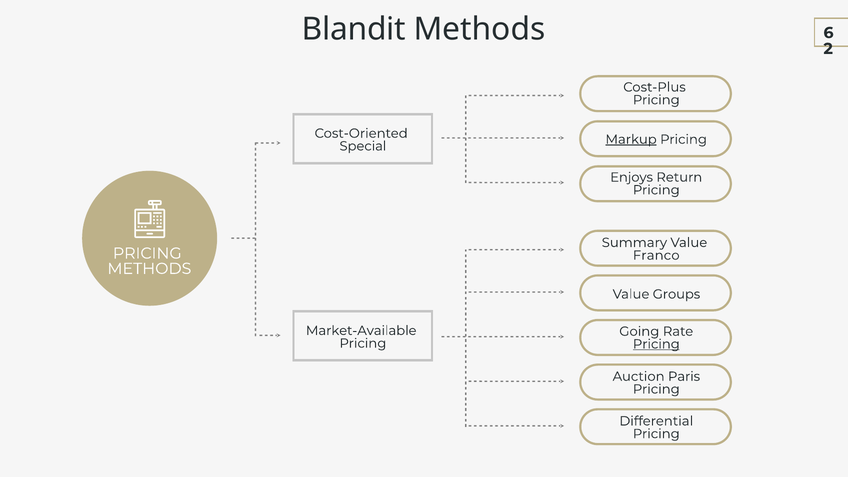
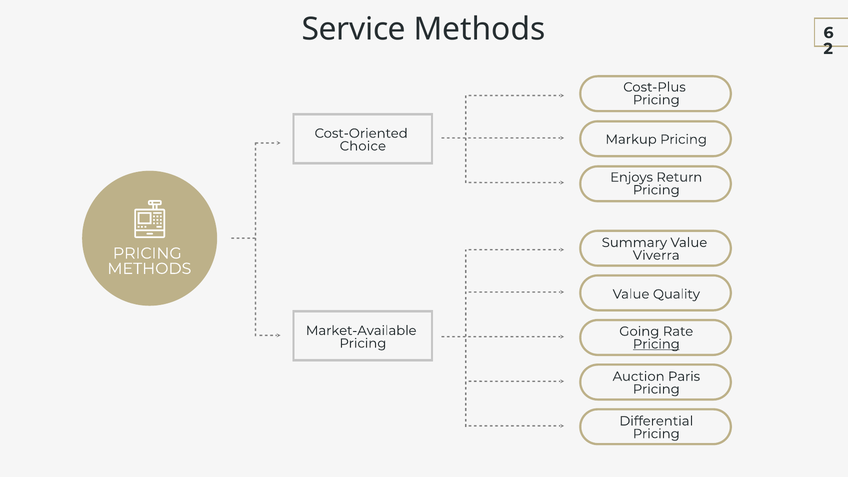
Blandit: Blandit -> Service (354, 29)
Markup underline: present -> none (631, 139)
Special: Special -> Choice (363, 146)
Franco: Franco -> Viverra (656, 255)
Groups: Groups -> Quality (676, 294)
